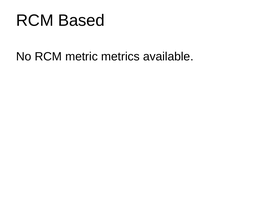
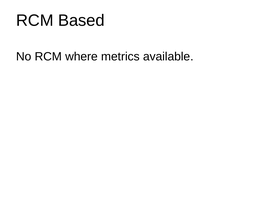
metric: metric -> where (82, 56)
